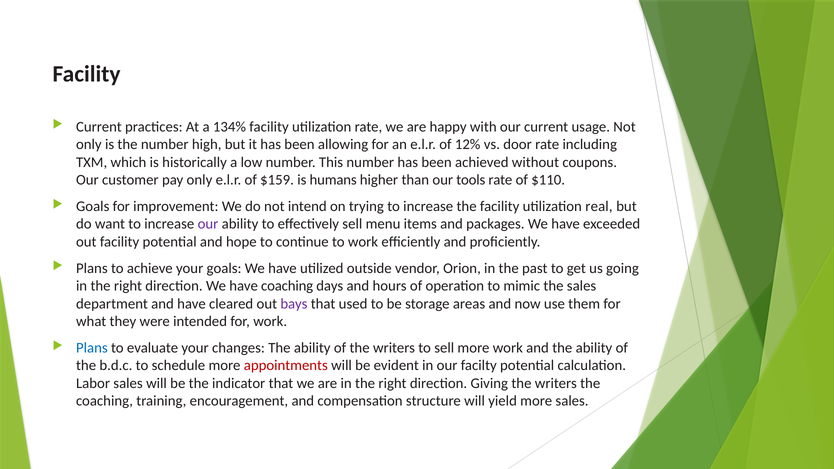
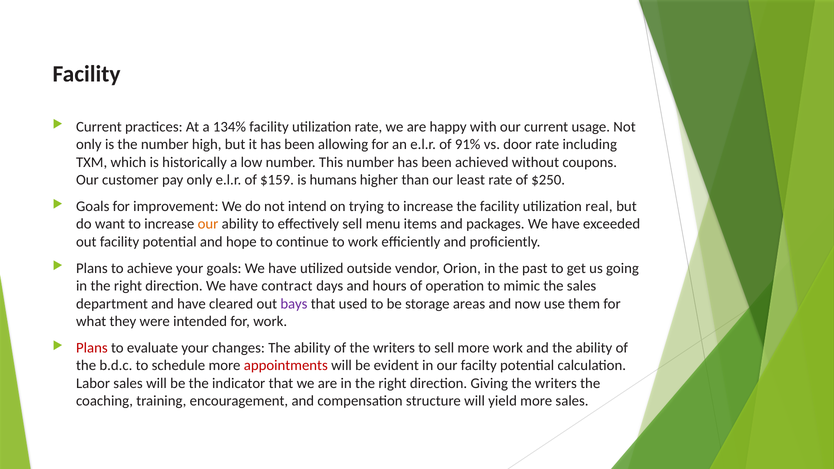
12%: 12% -> 91% (468, 144)
tools: tools -> least (471, 180)
$110: $110 -> $250 (548, 180)
our colour: purple -> orange (208, 224)
have coaching: coaching -> contract (287, 286)
Plans colour: blue -> red (92, 348)
